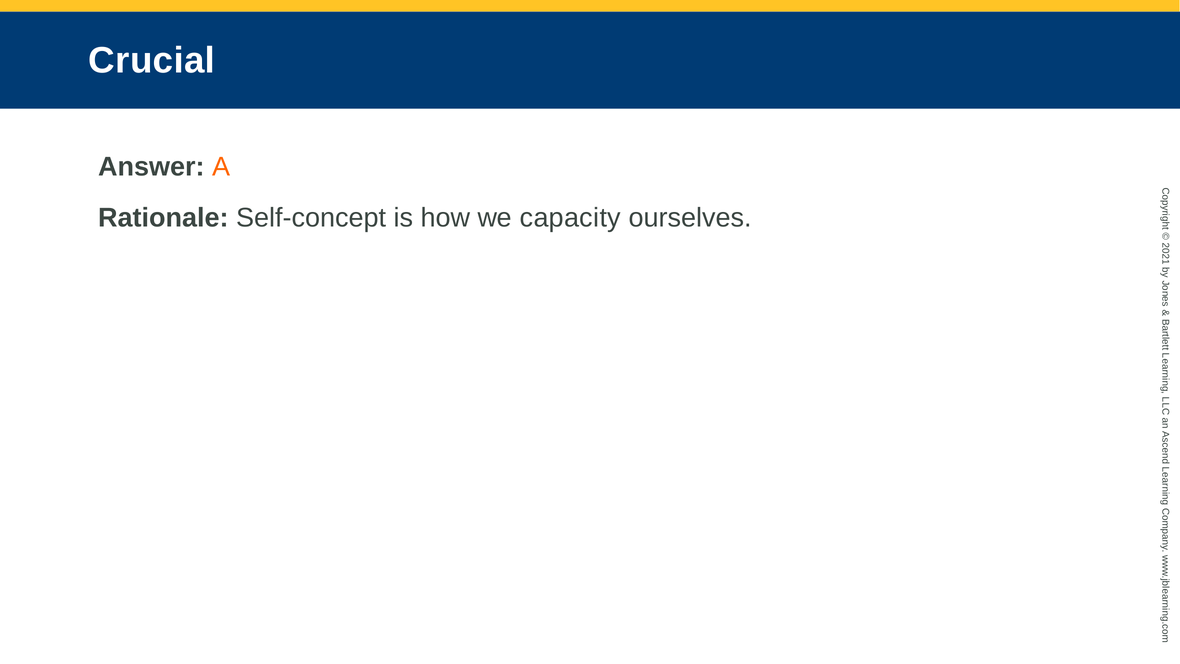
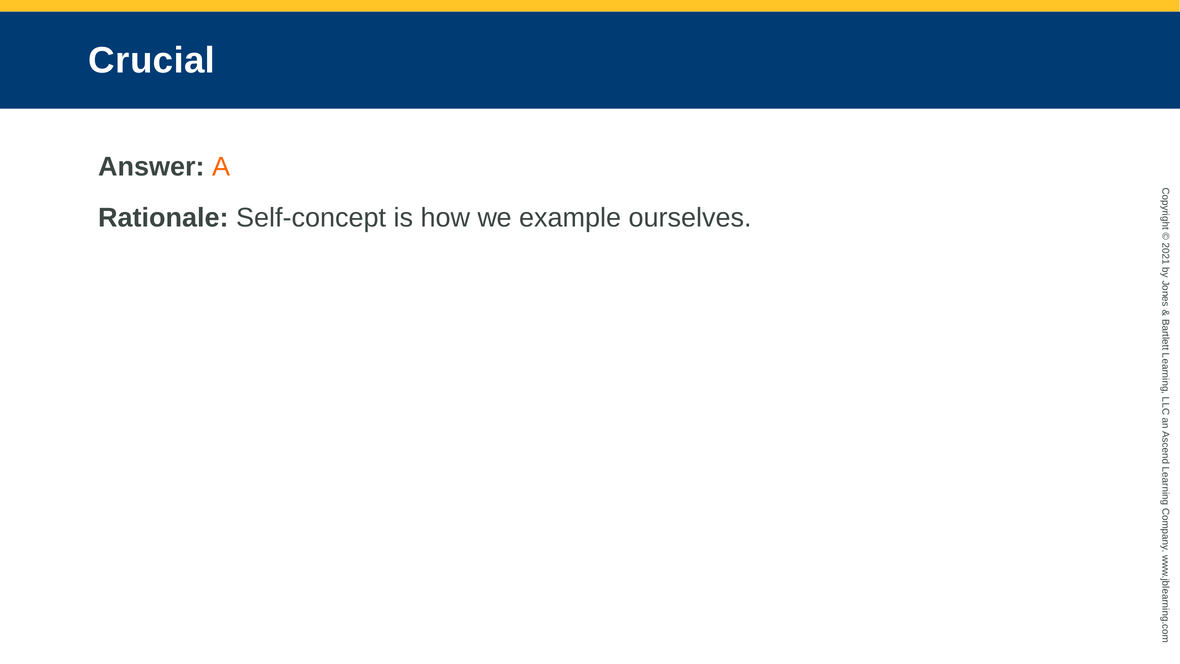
capacity: capacity -> example (570, 218)
